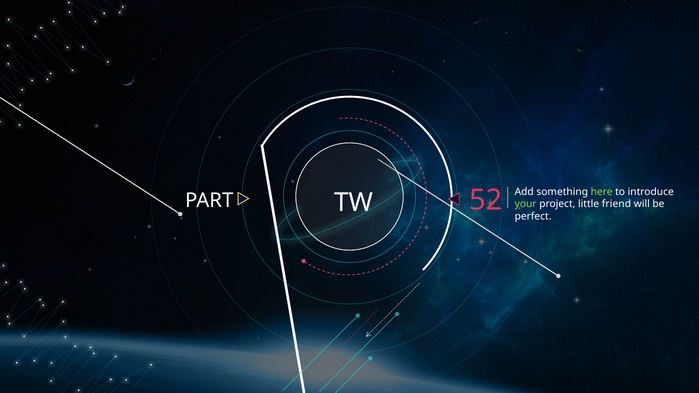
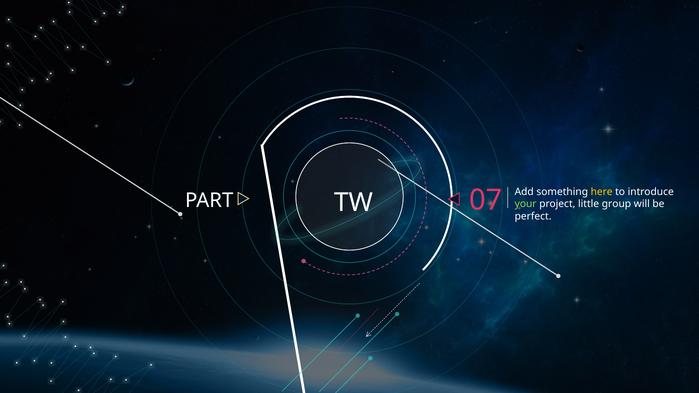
52: 52 -> 07 (486, 200)
here colour: light green -> yellow (602, 192)
friend: friend -> group (616, 204)
